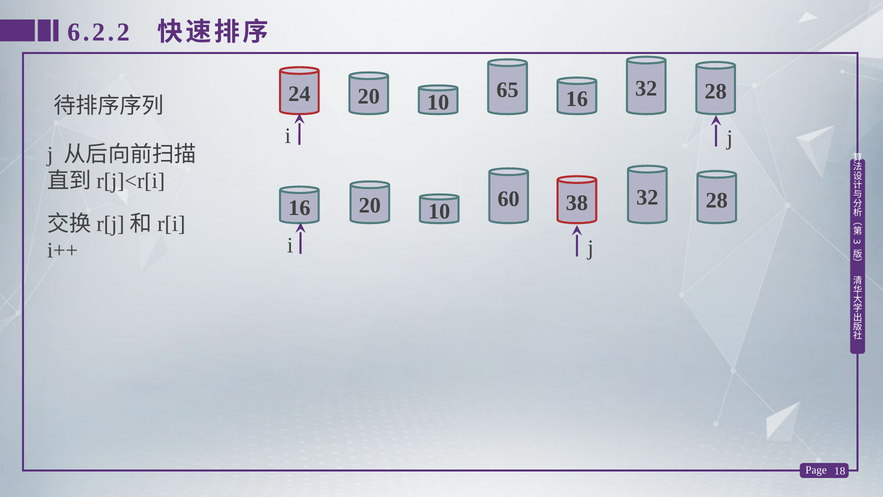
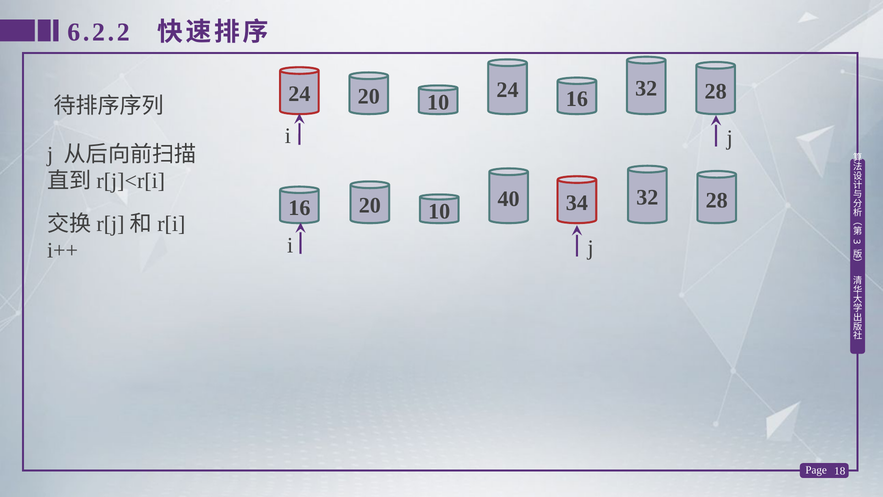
20 65: 65 -> 24 (508, 90)
60: 60 -> 40 (509, 199)
38: 38 -> 34 (577, 203)
